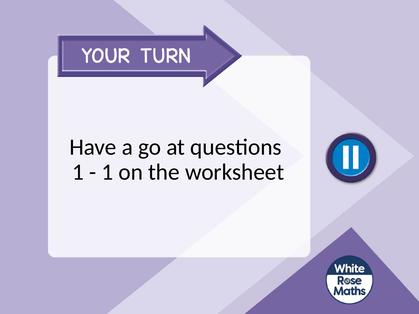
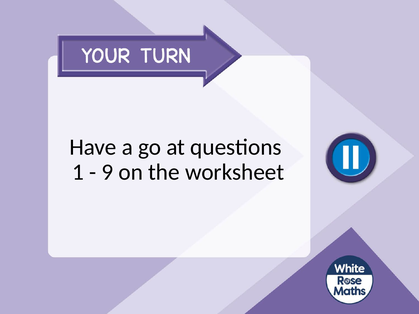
1: 1 -> 9 (107, 172)
